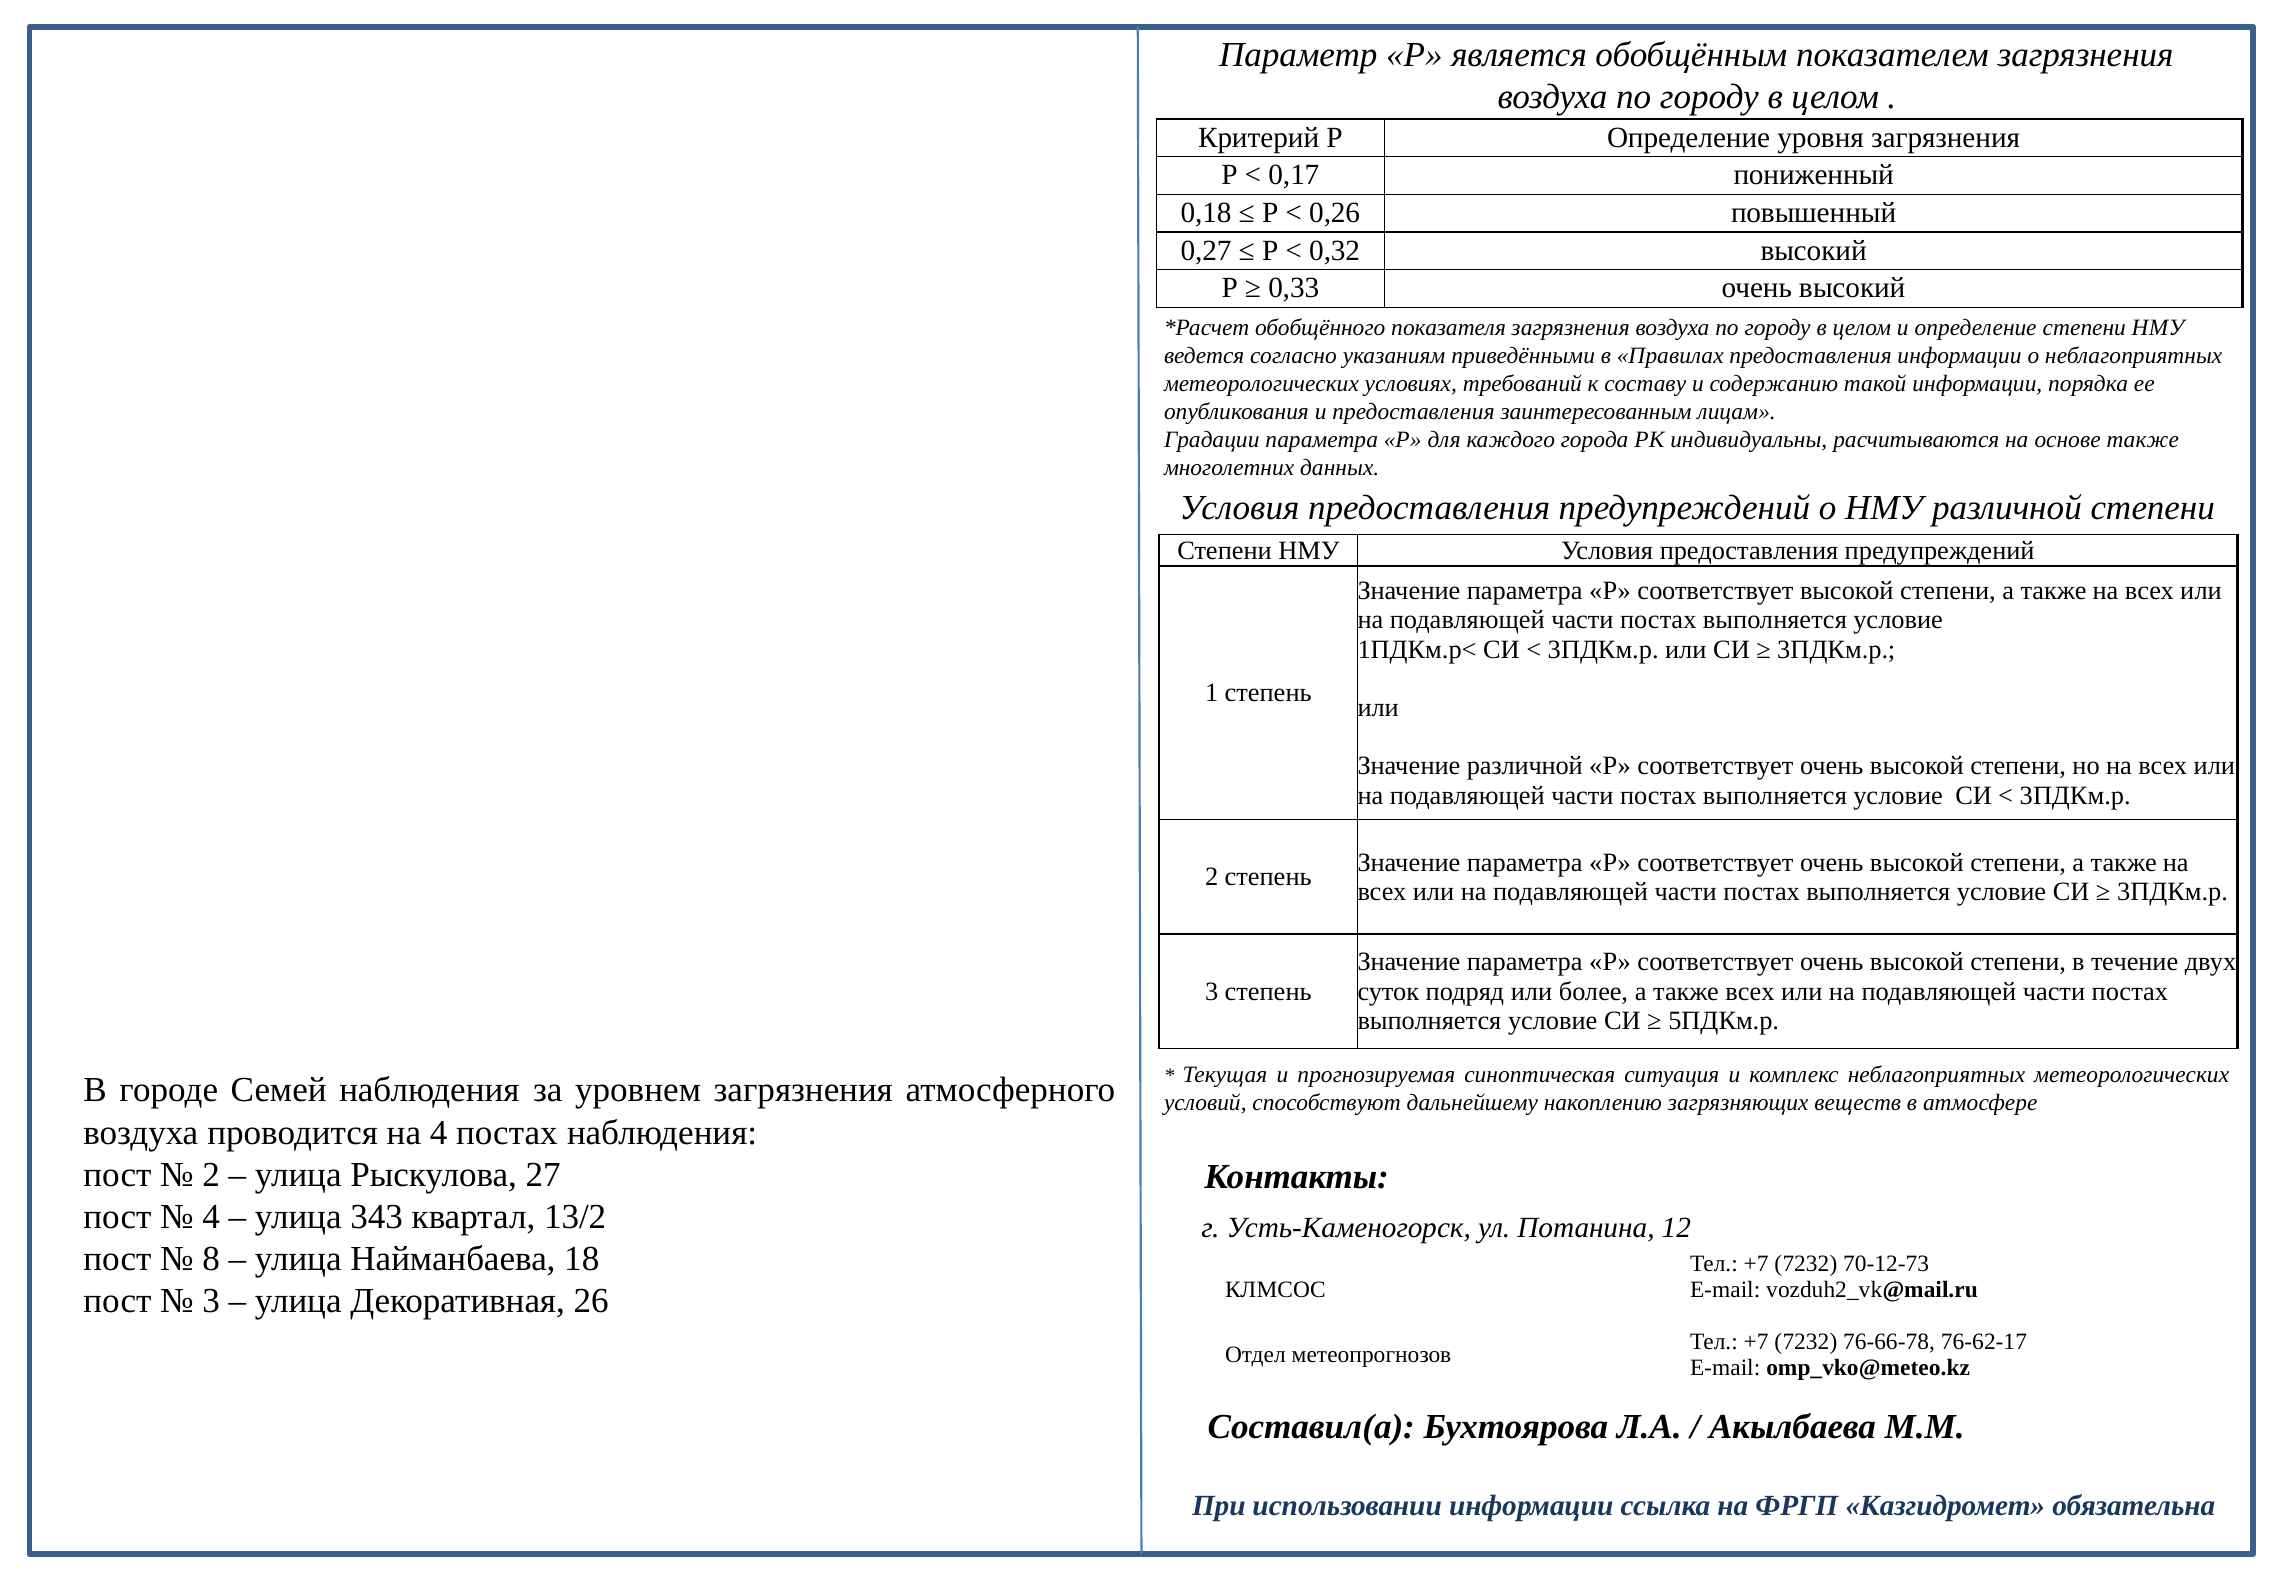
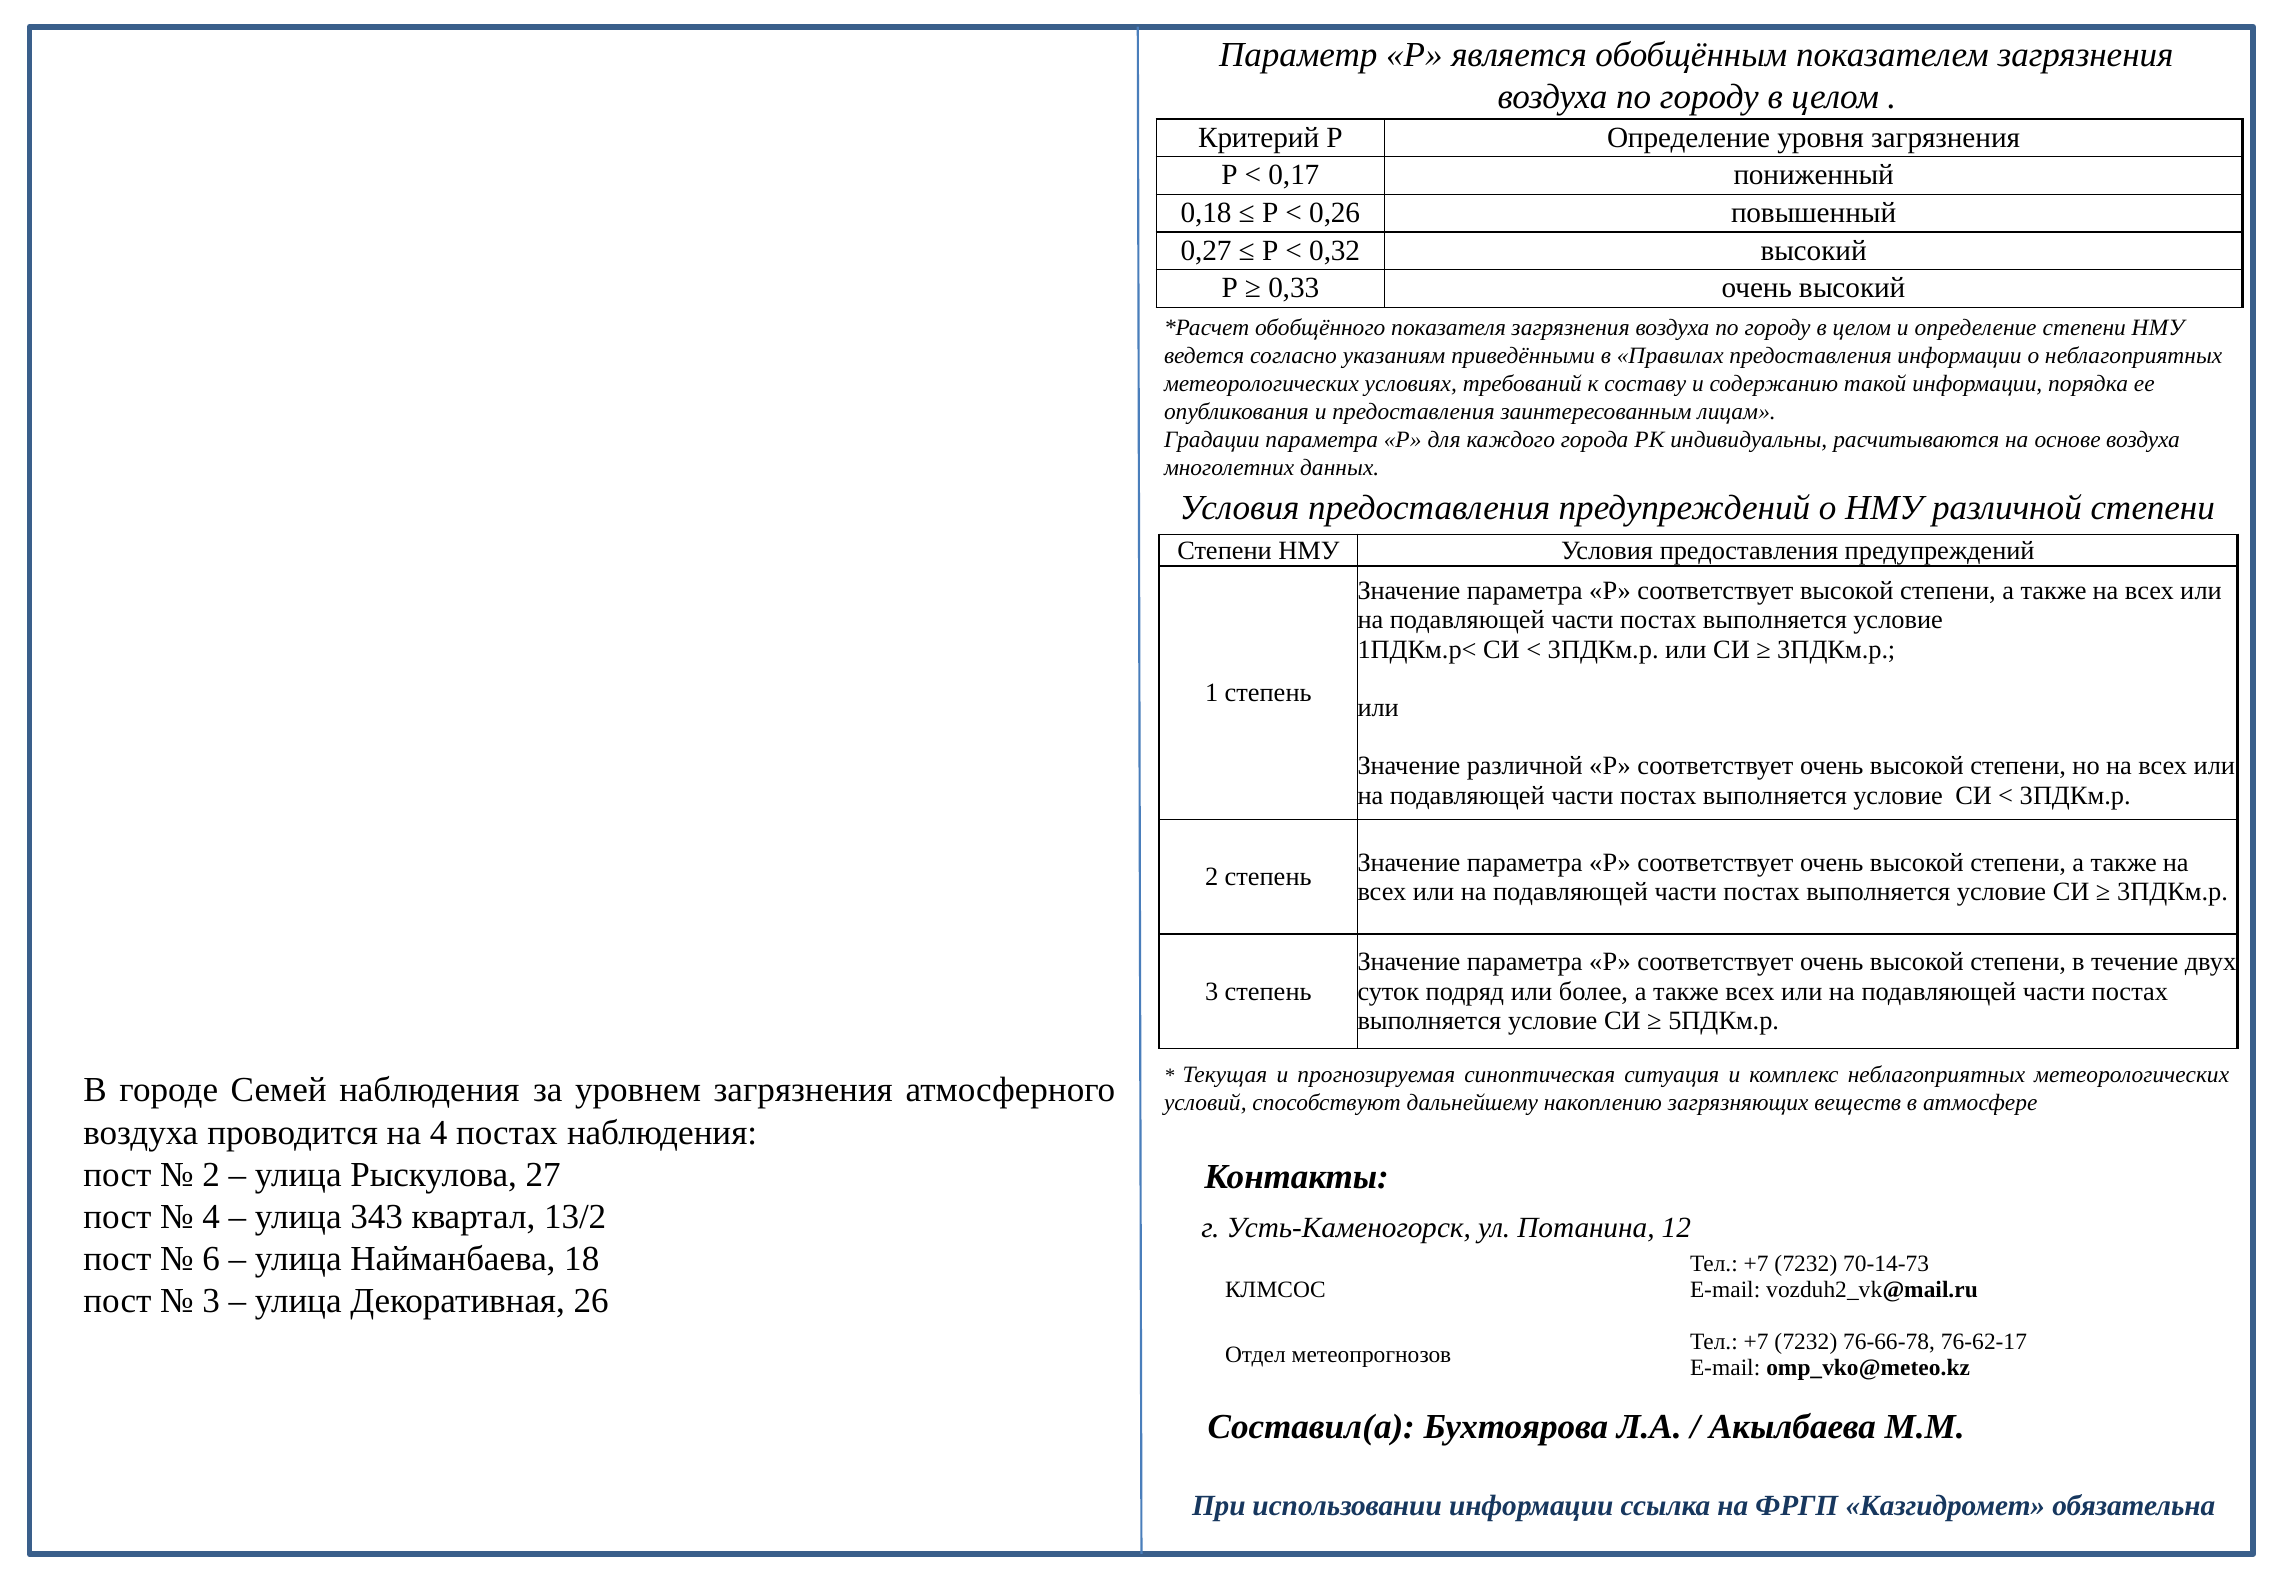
основе также: также -> воздуха (2143, 440)
8: 8 -> 6 (211, 1259)
70-12-73: 70-12-73 -> 70-14-73 (1886, 1264)
